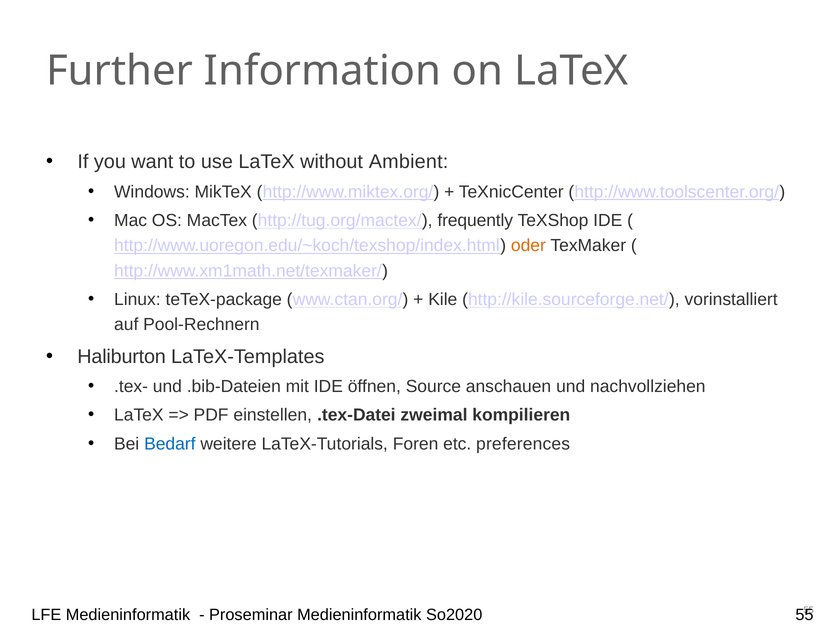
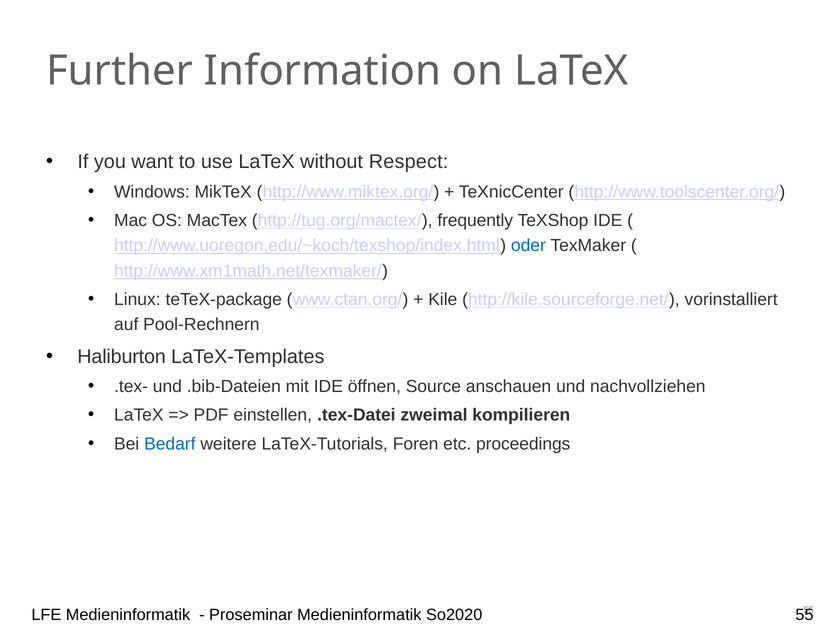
Ambient: Ambient -> Respect (409, 162)
oder colour: orange -> blue (528, 246)
preferences: preferences -> proceedings (523, 444)
